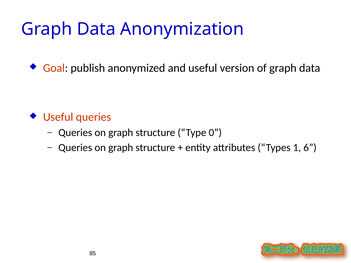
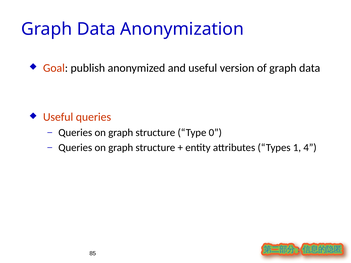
6: 6 -> 4 (310, 148)
